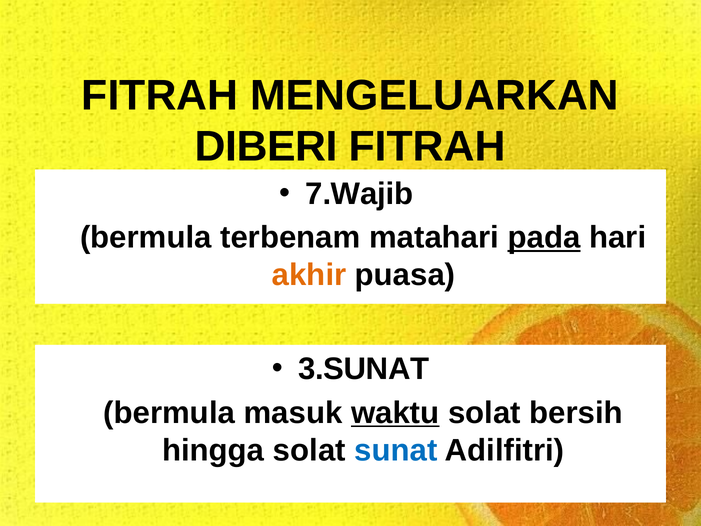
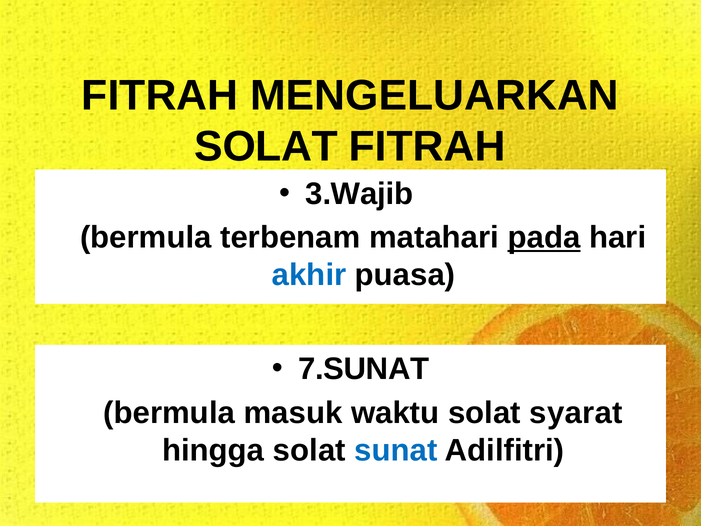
DIBERI: DIBERI -> SOLAT (266, 147)
7.Wajib: 7.Wajib -> 3.Wajib (359, 194)
akhir colour: orange -> blue (309, 275)
3.SUNAT: 3.SUNAT -> 7.SUNAT (364, 369)
waktu underline: present -> none (395, 413)
bersih: bersih -> syarat (576, 413)
